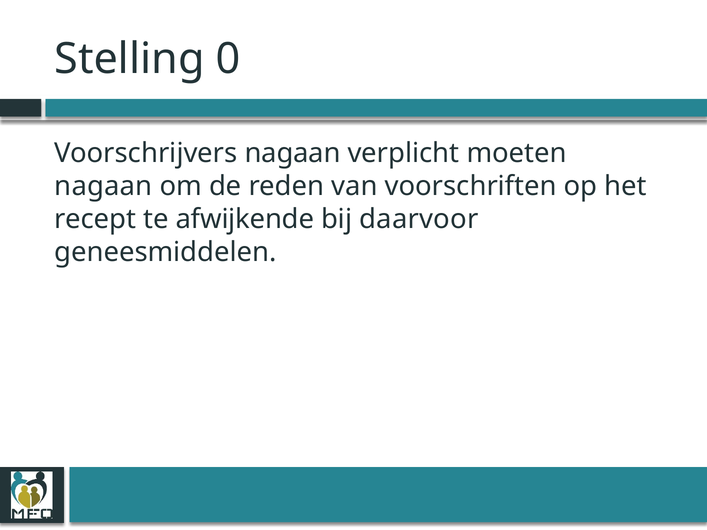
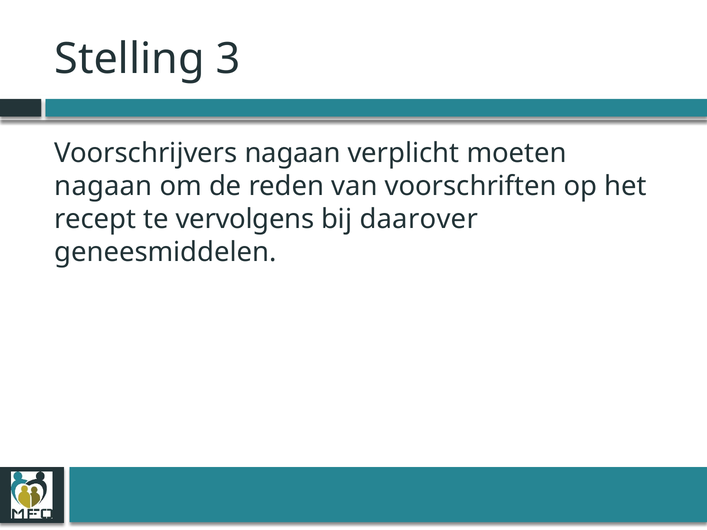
0: 0 -> 3 (228, 59)
afwijkende: afwijkende -> vervolgens (245, 219)
daarvoor: daarvoor -> daarover (419, 219)
